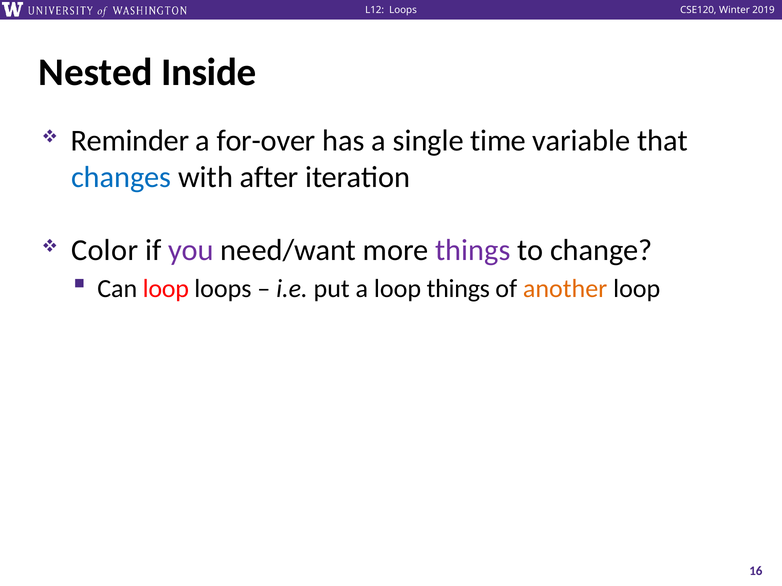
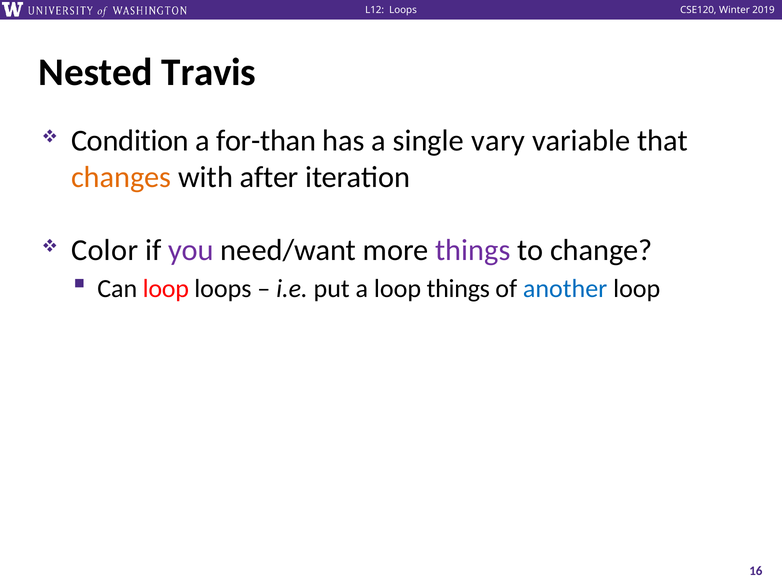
Inside: Inside -> Travis (209, 73)
Reminder: Reminder -> Condition (130, 141)
for-over: for-over -> for-than (266, 141)
time: time -> vary (498, 141)
changes colour: blue -> orange (121, 177)
another colour: orange -> blue (565, 289)
